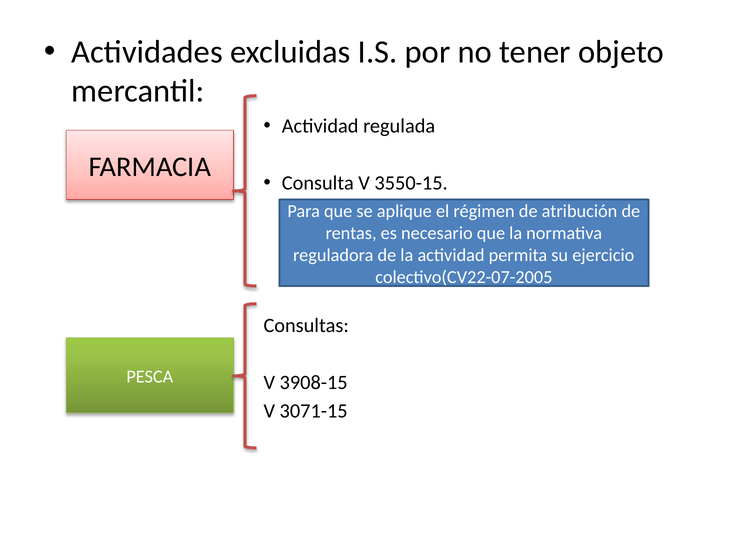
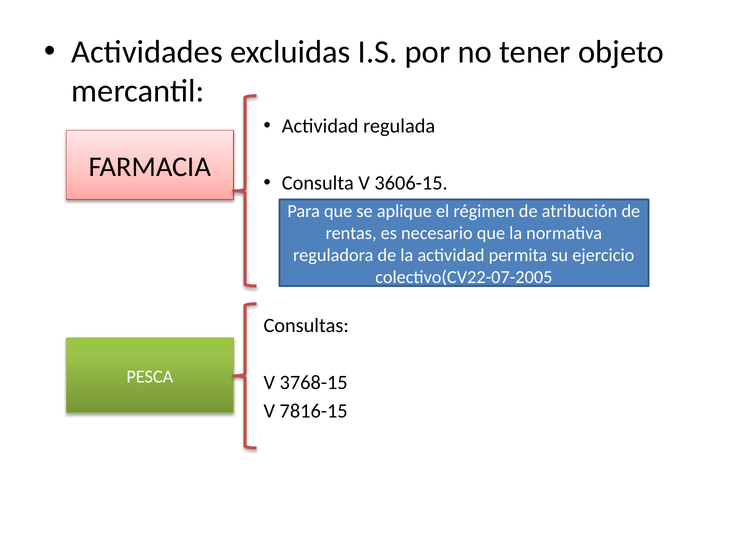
3550-15: 3550-15 -> 3606-15 (411, 183)
3908-15: 3908-15 -> 3768-15 (314, 382)
3071-15: 3071-15 -> 7816-15 (314, 411)
